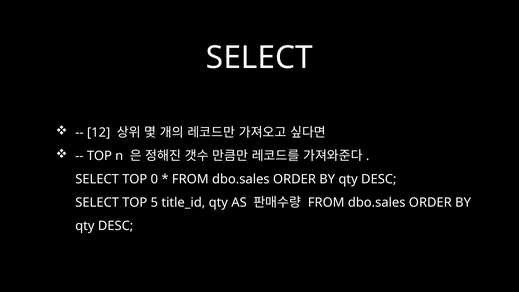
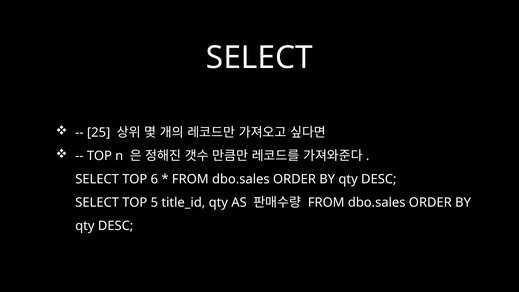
12: 12 -> 25 (99, 133)
0: 0 -> 6 (154, 179)
